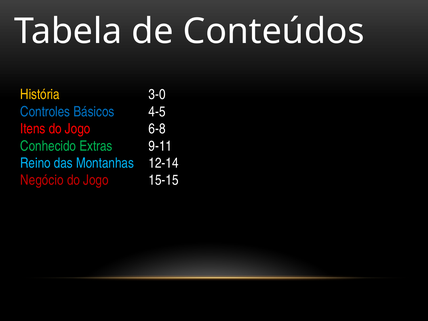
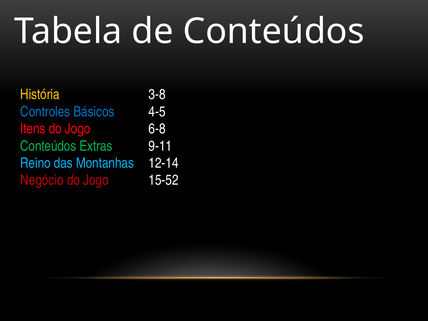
3-0: 3-0 -> 3-8 (157, 95)
Conhecido: Conhecido -> Conteúdos (48, 146)
15-15: 15-15 -> 15-52 (164, 180)
